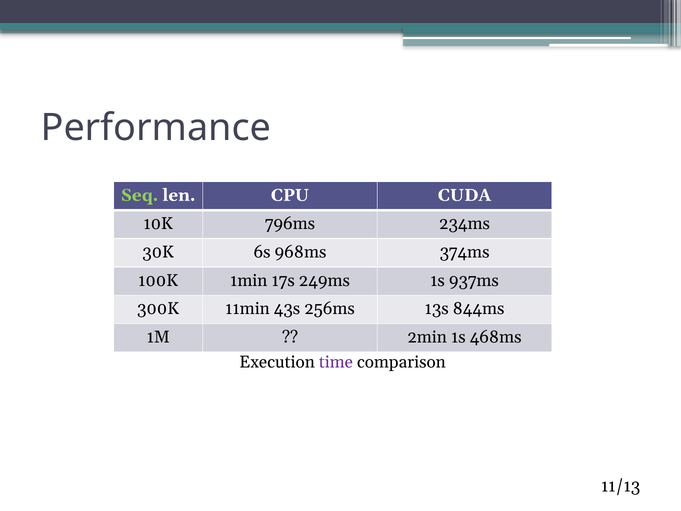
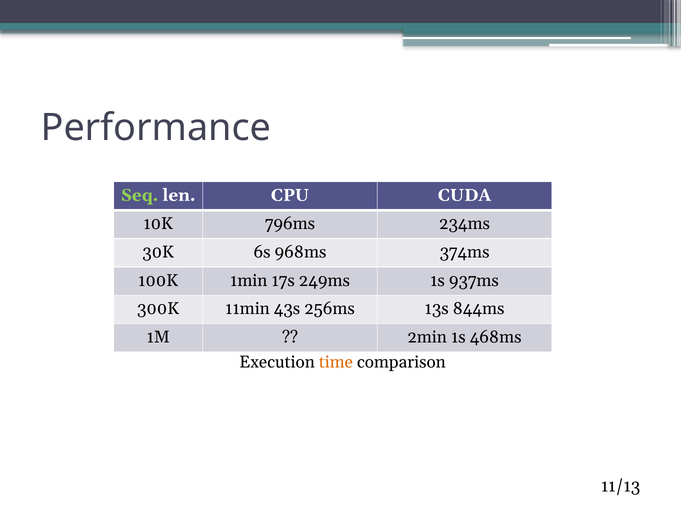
time colour: purple -> orange (336, 362)
